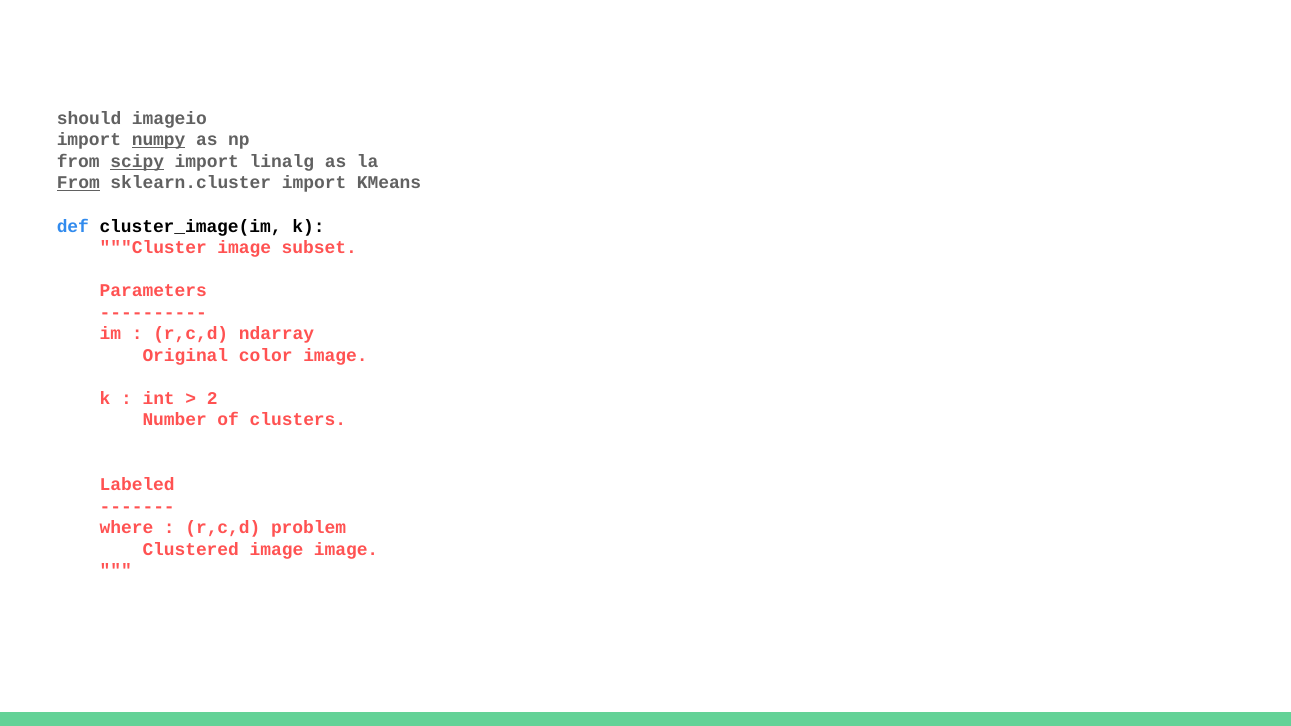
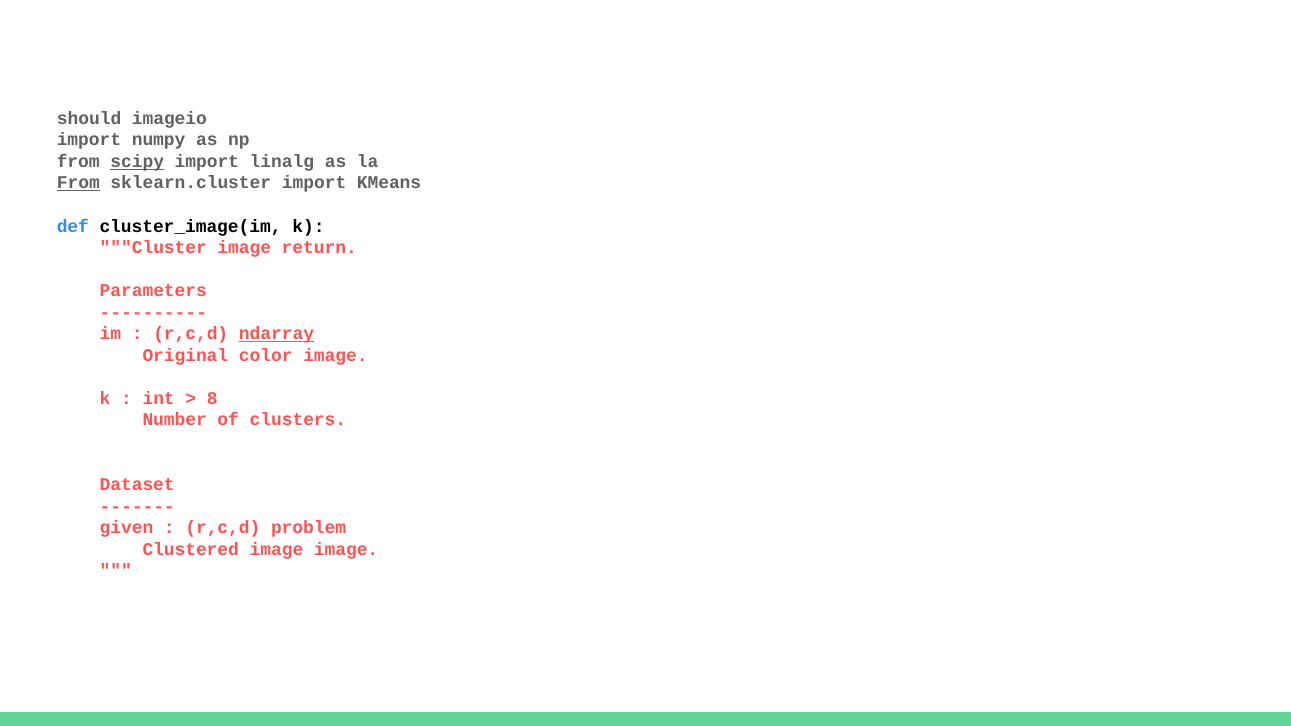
numpy underline: present -> none (159, 140)
subset: subset -> return (319, 248)
ndarray underline: none -> present (276, 334)
2: 2 -> 8 (212, 399)
Labeled: Labeled -> Dataset (137, 485)
where: where -> given (127, 528)
